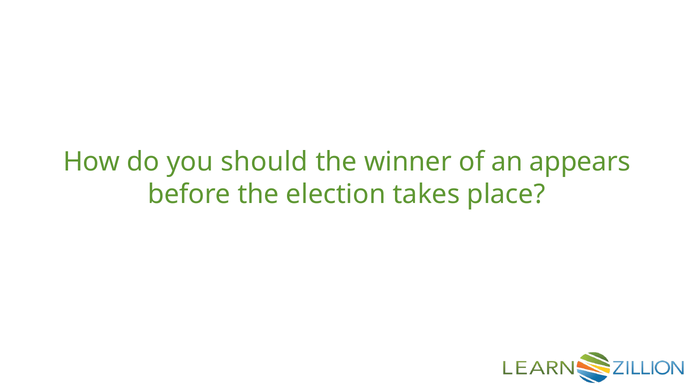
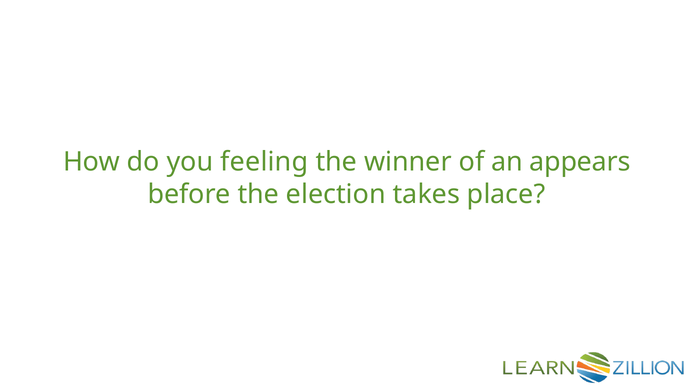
should: should -> feeling (264, 162)
